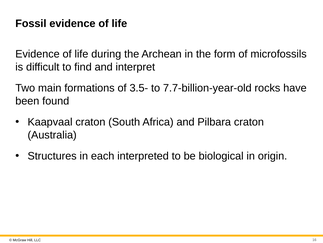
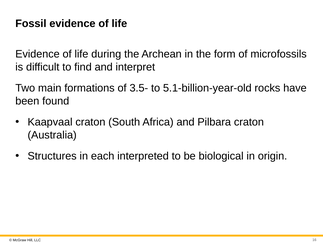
7.7-billion-year-old: 7.7-billion-year-old -> 5.1-billion-year-old (207, 88)
